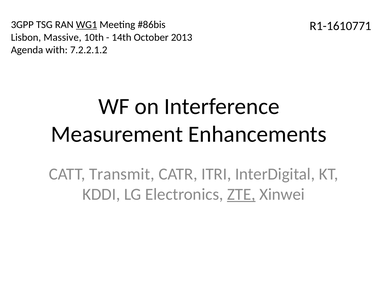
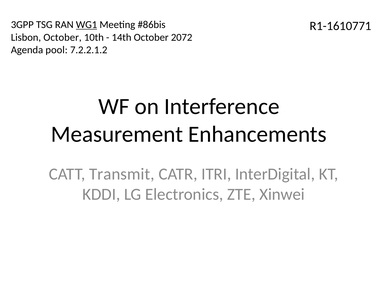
Lisbon Massive: Massive -> October (62, 37)
2013: 2013 -> 2072 (182, 37)
with: with -> pool (57, 50)
ZTE underline: present -> none (241, 194)
